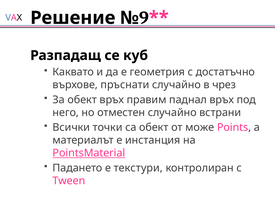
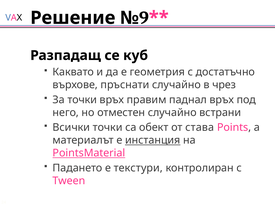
За обект: обект -> точки (82, 100)
може: може -> става (200, 128)
инстанция underline: none -> present (153, 140)
